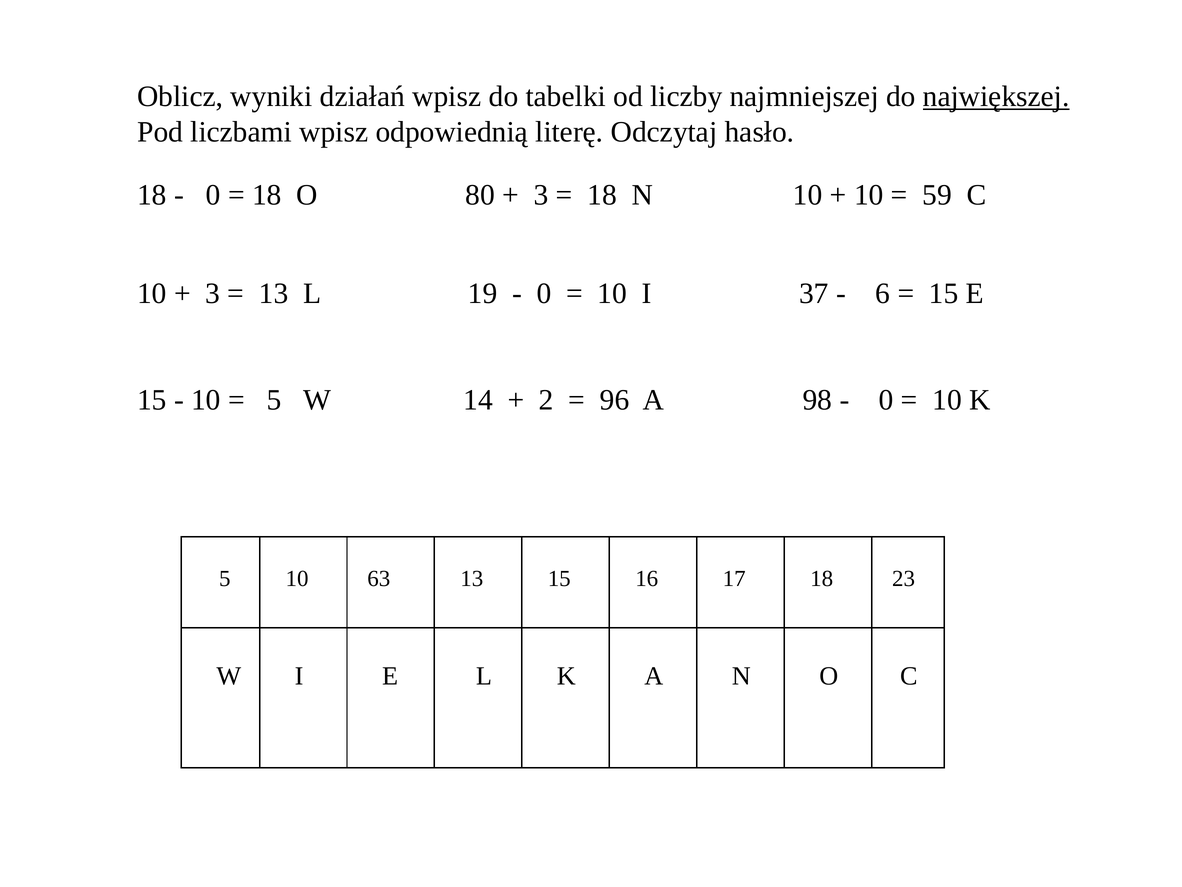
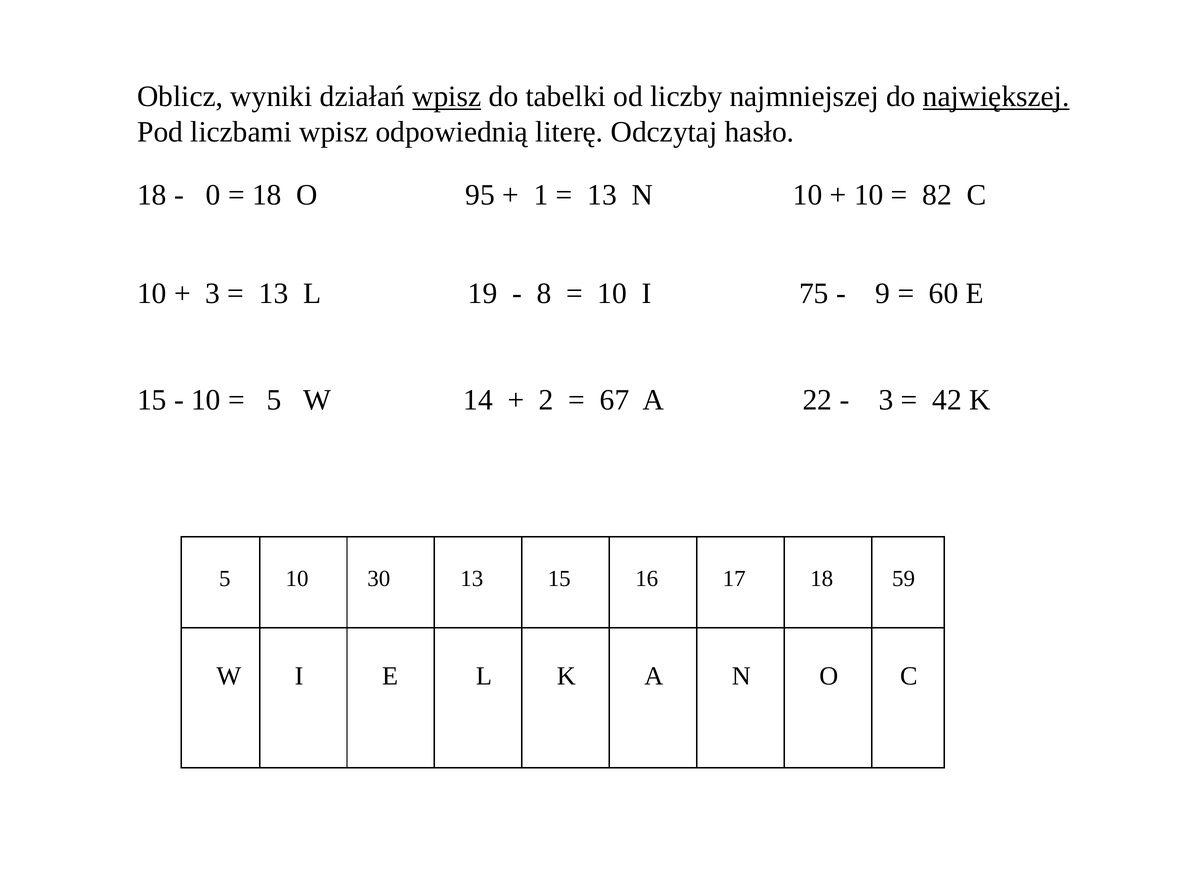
wpisz underline: none -> present (447, 97)
80: 80 -> 95 (480, 195)
3: 3 -> 1 (541, 195)
18: 18 -> 13 (602, 195)
59: 59 -> 82 (937, 195)
0: 0 -> 8 (544, 294)
37: 37 -> 75 (814, 294)
6: 6 -> 9 (883, 294)
15: 15 -> 60 (944, 294)
96: 96 -> 67 (615, 400)
98: 98 -> 22 (817, 400)
0: 0 -> 3 (886, 400)
10: 10 -> 42 (947, 400)
63: 63 -> 30 (379, 578)
23: 23 -> 59 (904, 578)
